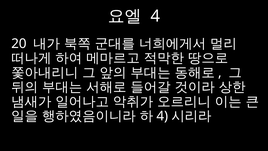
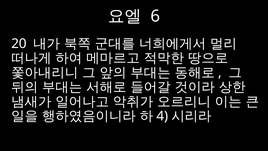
4: 4 -> 6 (155, 16)
